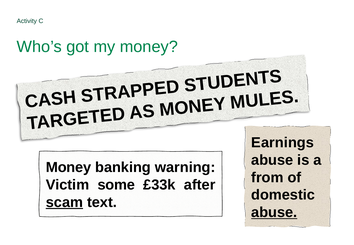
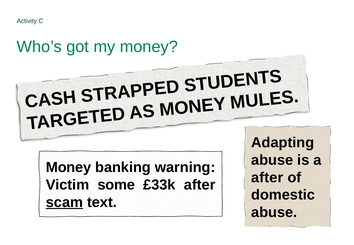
Earnings: Earnings -> Adapting (283, 143)
from: from -> after (267, 178)
abuse underline: present -> none (274, 212)
